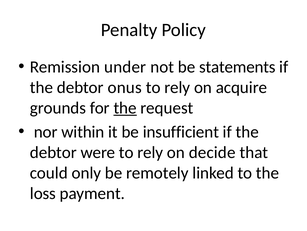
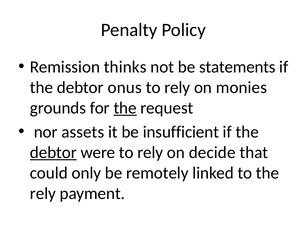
under: under -> thinks (125, 67)
acquire: acquire -> monies (241, 87)
within: within -> assets (83, 131)
debtor underline: none -> present (53, 152)
loss: loss -> rely (43, 193)
